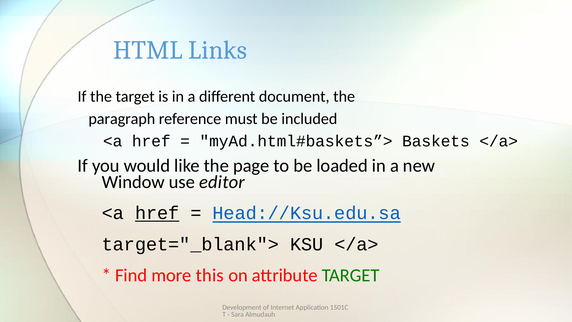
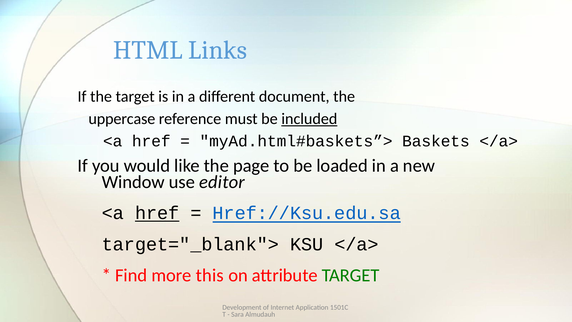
paragraph: paragraph -> uppercase (122, 119)
included underline: none -> present (309, 119)
Head://Ksu.edu.sa: Head://Ksu.edu.sa -> Href://Ksu.edu.sa (307, 213)
